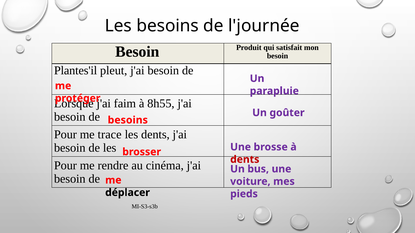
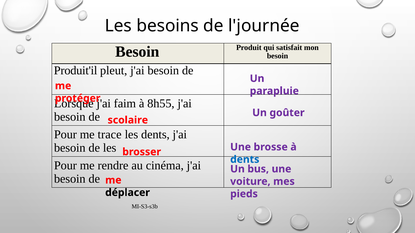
Plantes'il: Plantes'il -> Produit'il (76, 71)
besoins: besoins -> scolaire (128, 120)
dents colour: red -> blue (245, 160)
